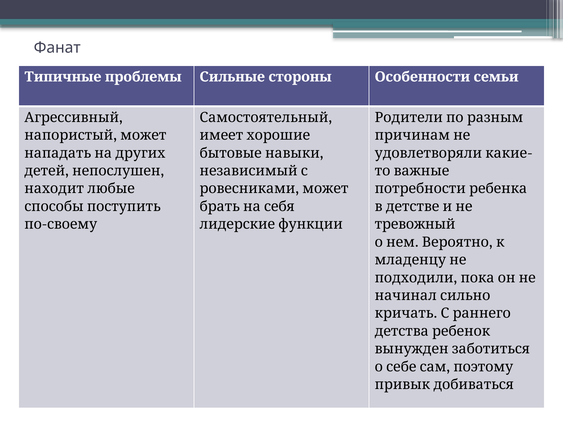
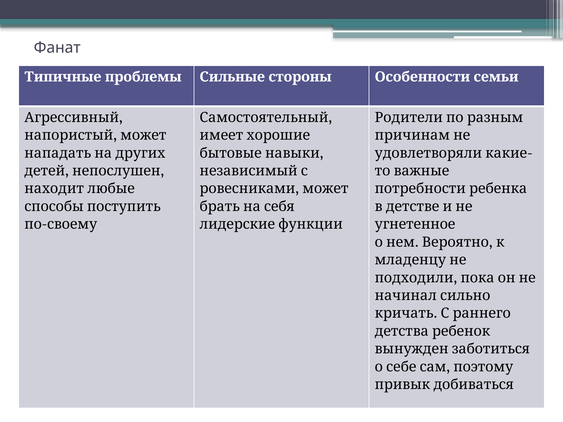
тревожный: тревожный -> угнетенное (415, 224)
